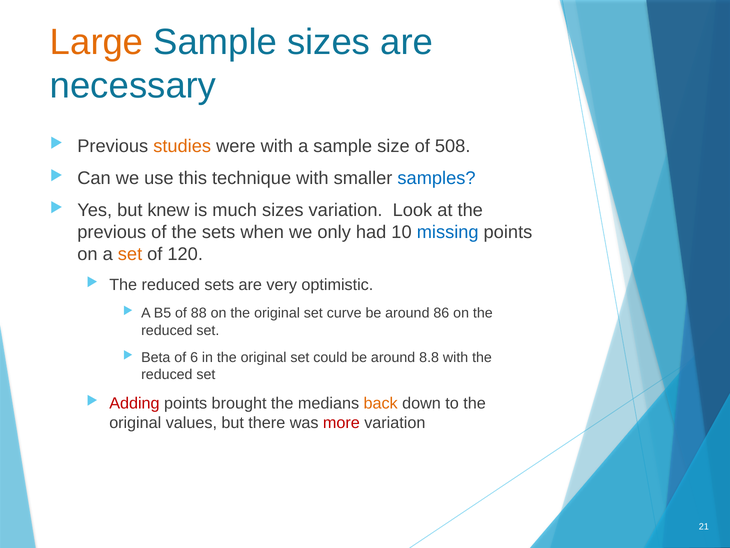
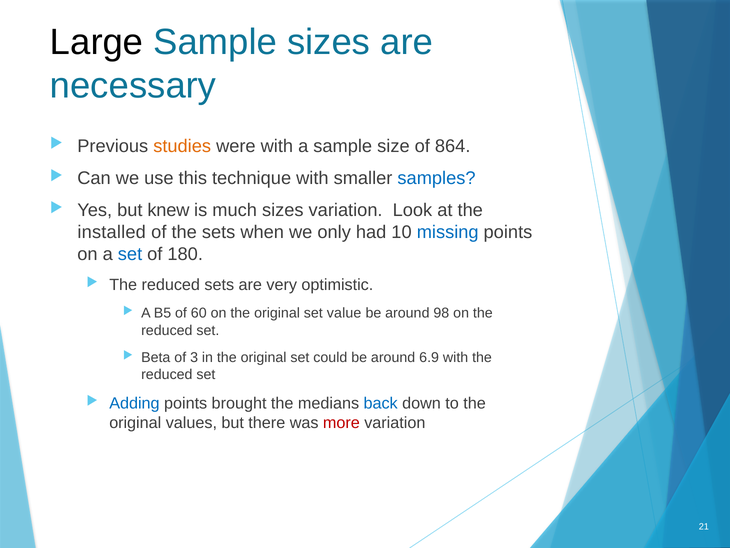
Large colour: orange -> black (97, 42)
508: 508 -> 864 (453, 146)
previous: previous -> installed (112, 232)
set colour: orange -> blue (130, 254)
120: 120 -> 180 (185, 254)
88: 88 -> 60 (199, 313)
curve: curve -> value (344, 313)
86: 86 -> 98 (441, 313)
6: 6 -> 3 (194, 357)
8.8: 8.8 -> 6.9 (429, 357)
Adding colour: red -> blue (134, 403)
back colour: orange -> blue (381, 403)
